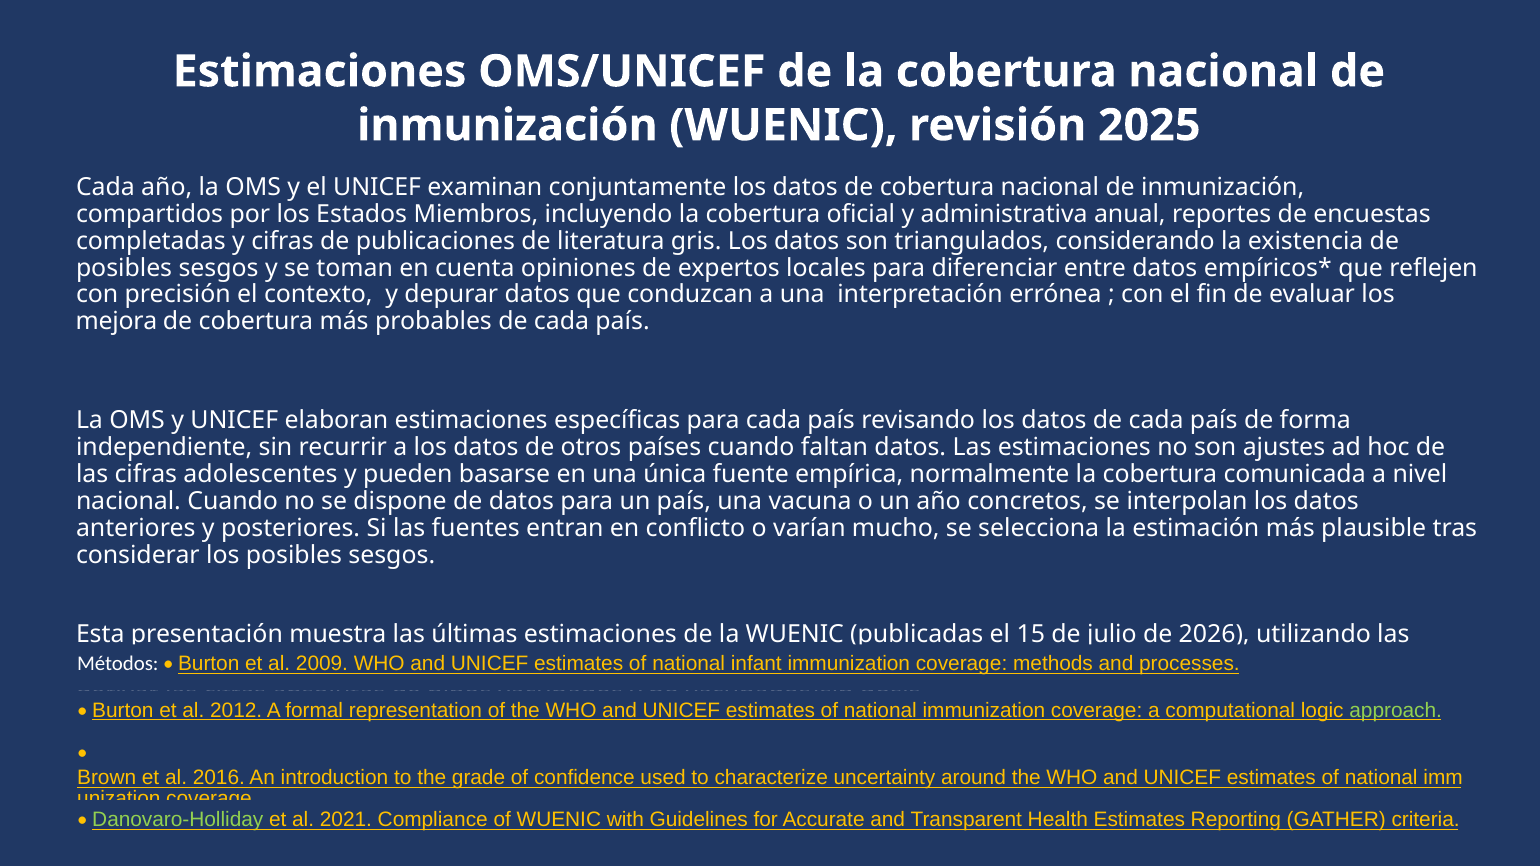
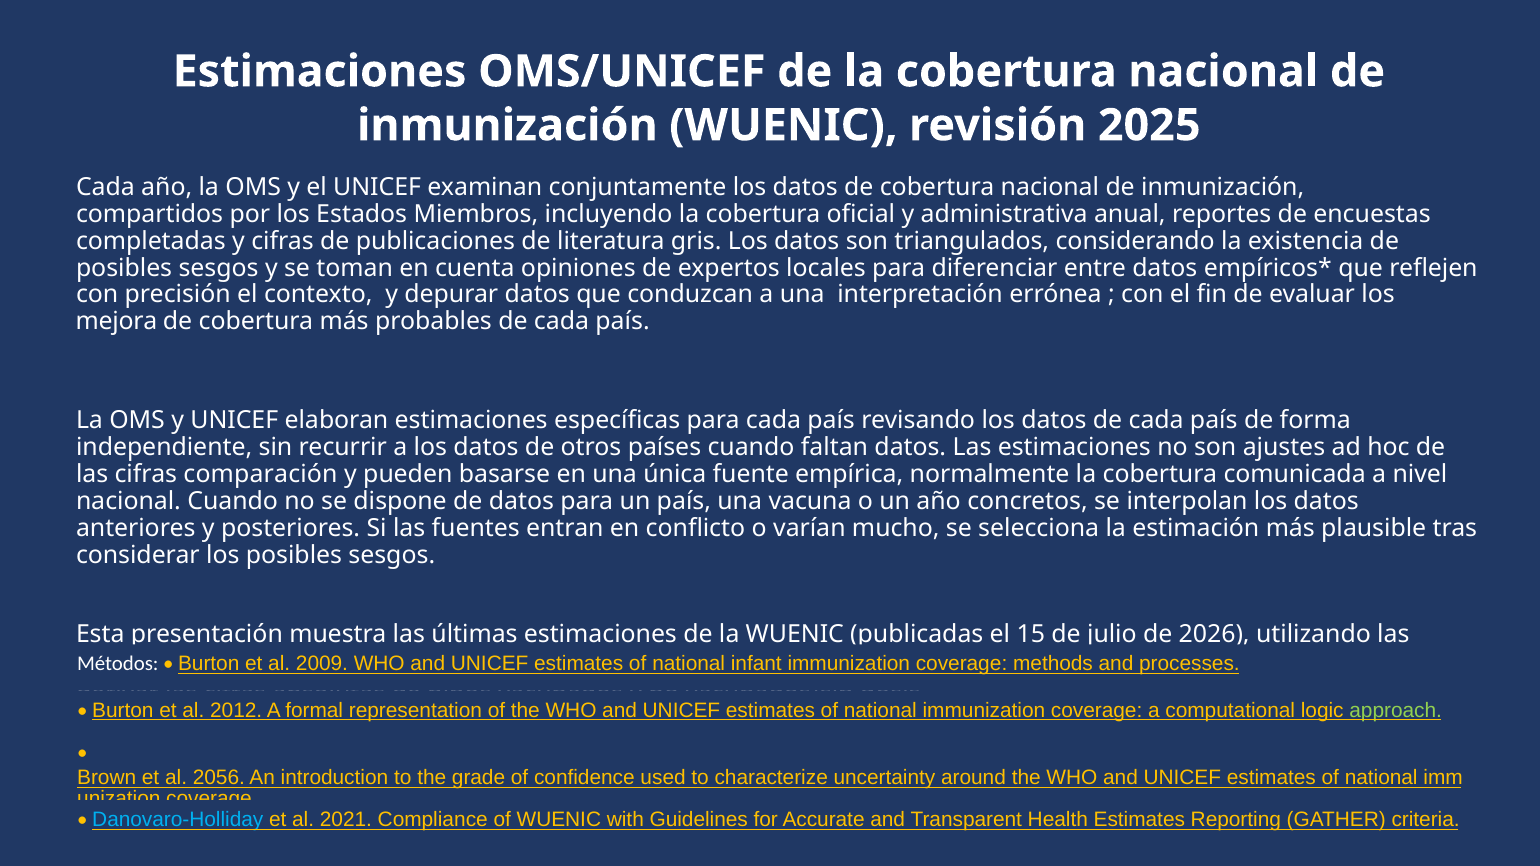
adolescentes: adolescentes -> comparación (260, 474)
2016: 2016 -> 2056 (219, 778)
Danovaro-Holliday colour: light green -> light blue (178, 820)
